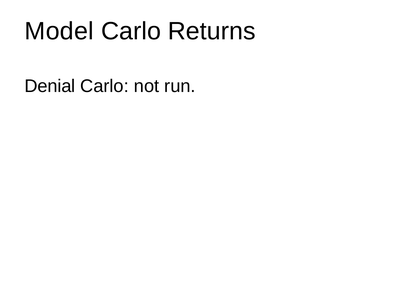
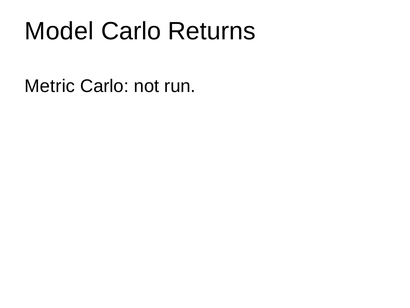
Denial: Denial -> Metric (50, 86)
